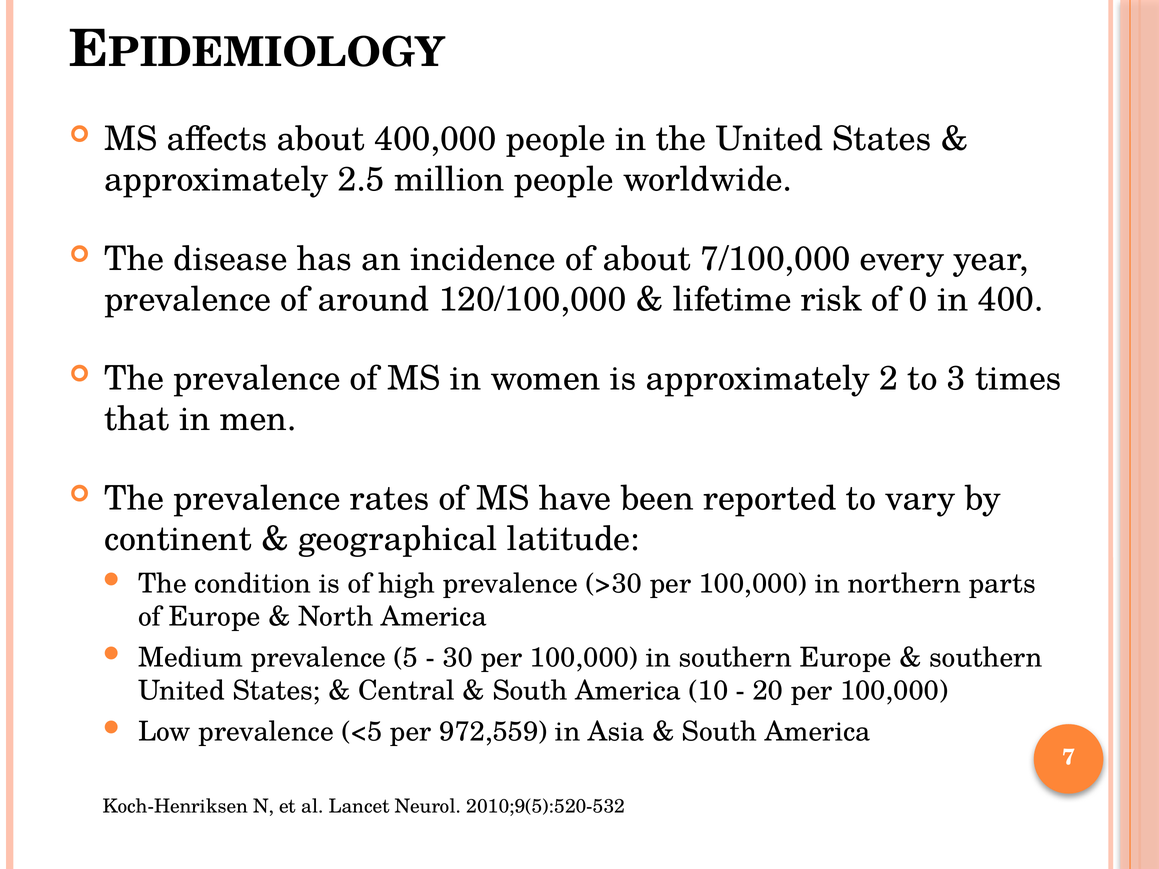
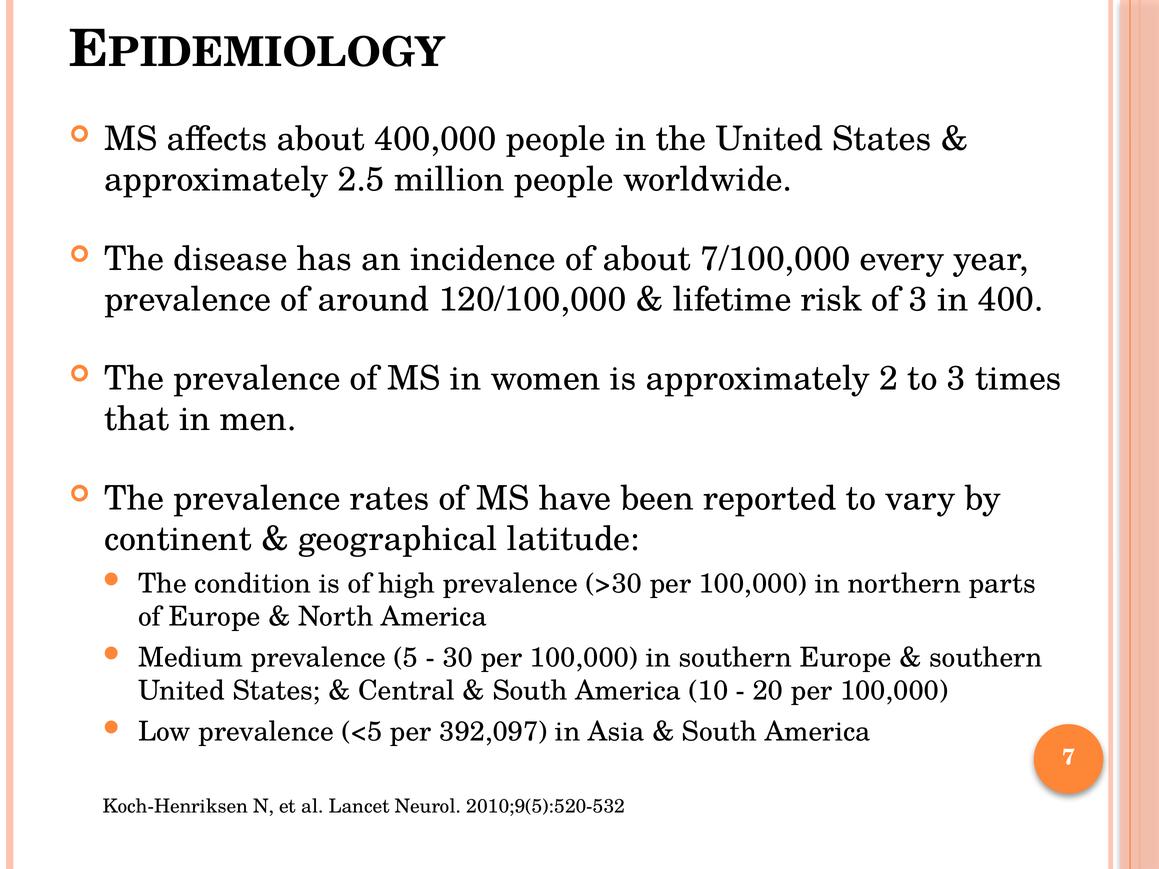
of 0: 0 -> 3 (918, 300)
972,559: 972,559 -> 392,097 (493, 732)
